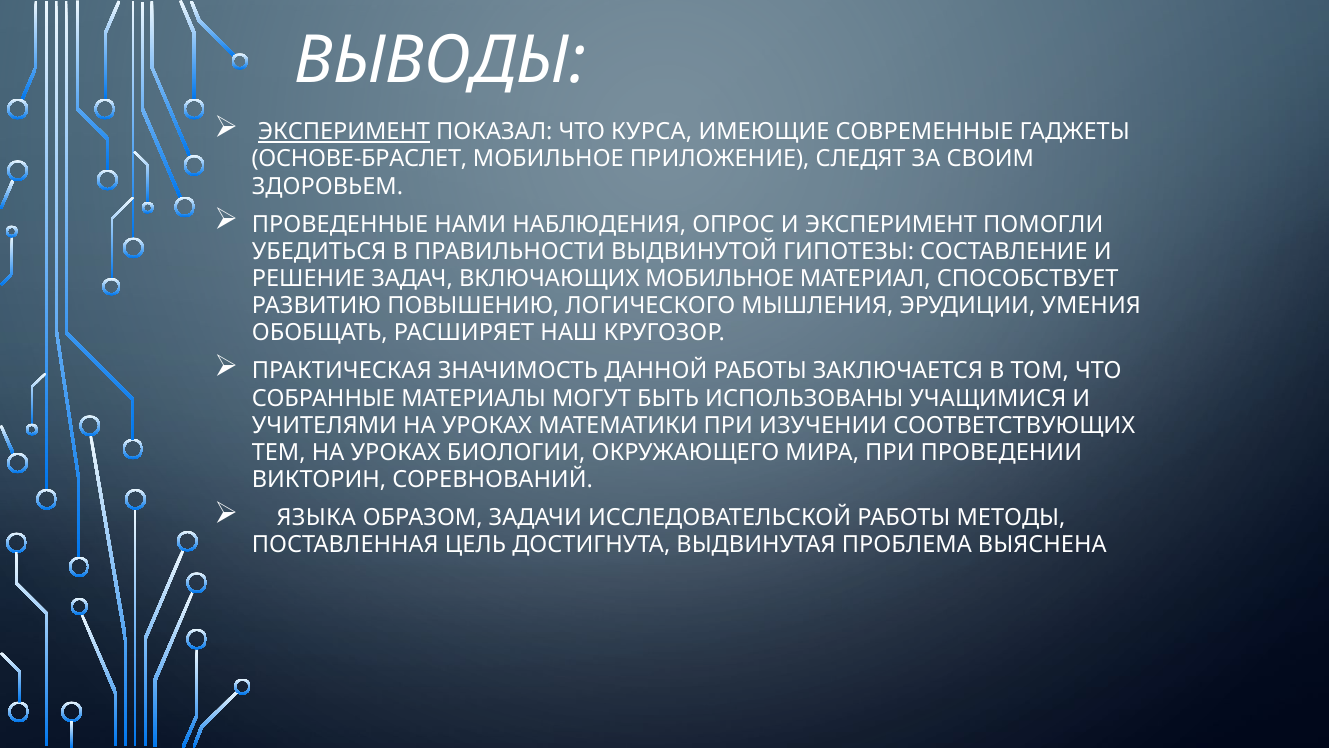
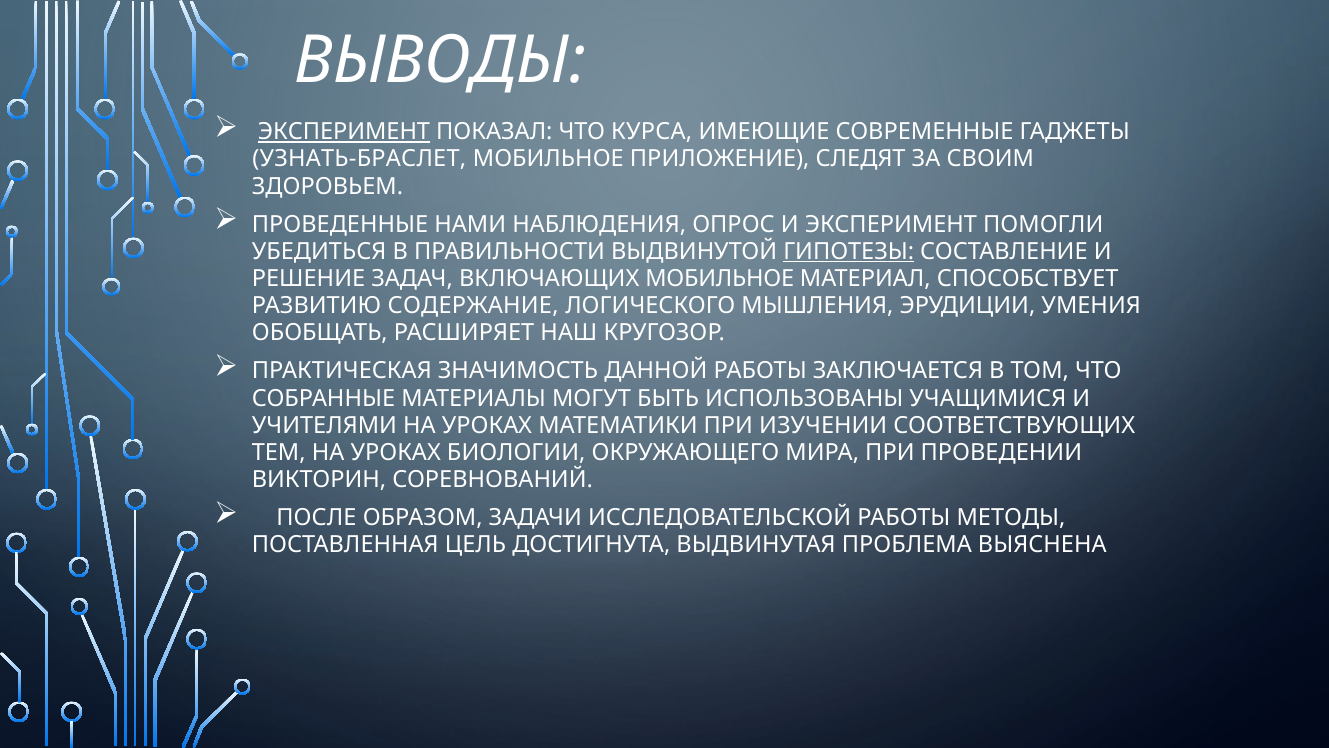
ОСНОВЕ-БРАСЛЕТ: ОСНОВЕ-БРАСЛЕТ -> УЗНАТЬ-БРАСЛЕТ (359, 159)
ГИПОТЕЗЫ underline: none -> present (849, 251)
ПОВЫШЕНИЮ: ПОВЫШЕНИЮ -> СОДЕРЖАНИЕ (473, 306)
ЯЗЫКА: ЯЗЫКА -> ПОСЛЕ (316, 518)
